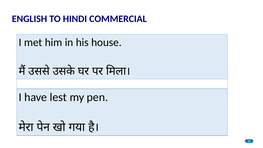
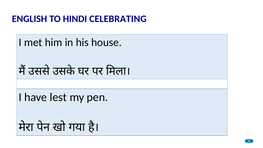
COMMERCIAL: COMMERCIAL -> CELEBRATING (118, 19)
